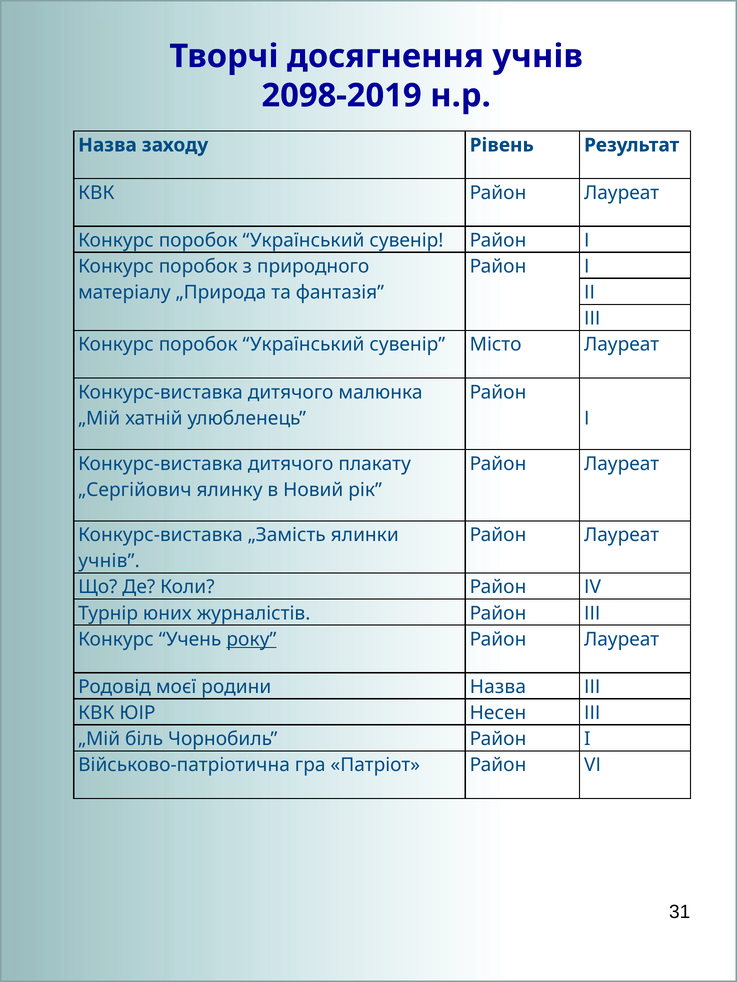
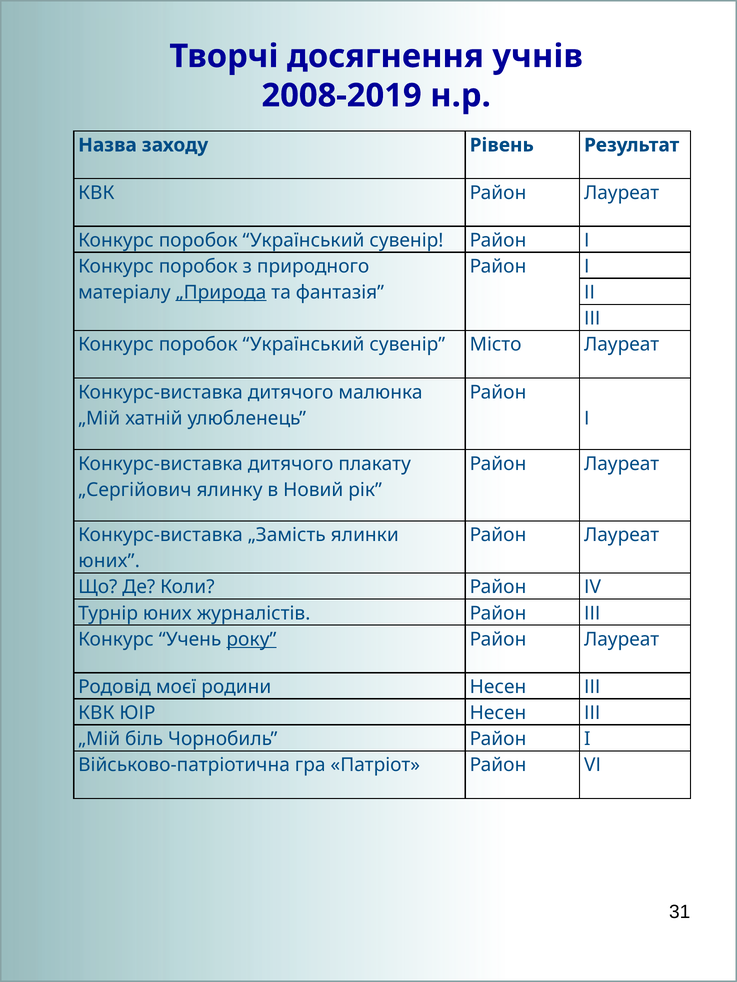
2098-2019: 2098-2019 -> 2008-2019 (342, 96)
„Природа underline: none -> present (221, 293)
учнів: учнів -> юних (109, 562)
родини Назва: Назва -> Несен (498, 687)
